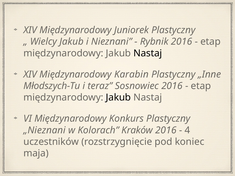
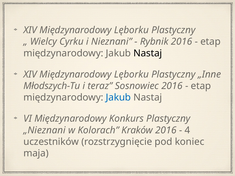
Juniorek: Juniorek -> Lęborku (131, 30)
Wielcy Jakub: Jakub -> Cyrku (72, 42)
Karabin: Karabin -> Lęborku (131, 74)
Jakub colour: black -> blue (118, 98)
